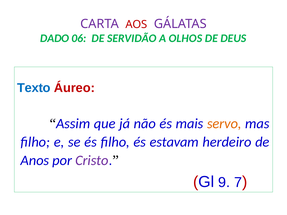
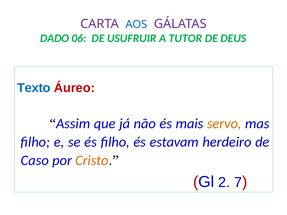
AOS colour: red -> blue (136, 24)
SERVIDÃO: SERVIDÃO -> USUFRUIR (132, 38)
OLHOS: OLHOS -> TUTOR (185, 38)
Anos: Anos -> Caso (35, 161)
Cristo colour: purple -> orange (92, 161)
9: 9 -> 2 (224, 183)
